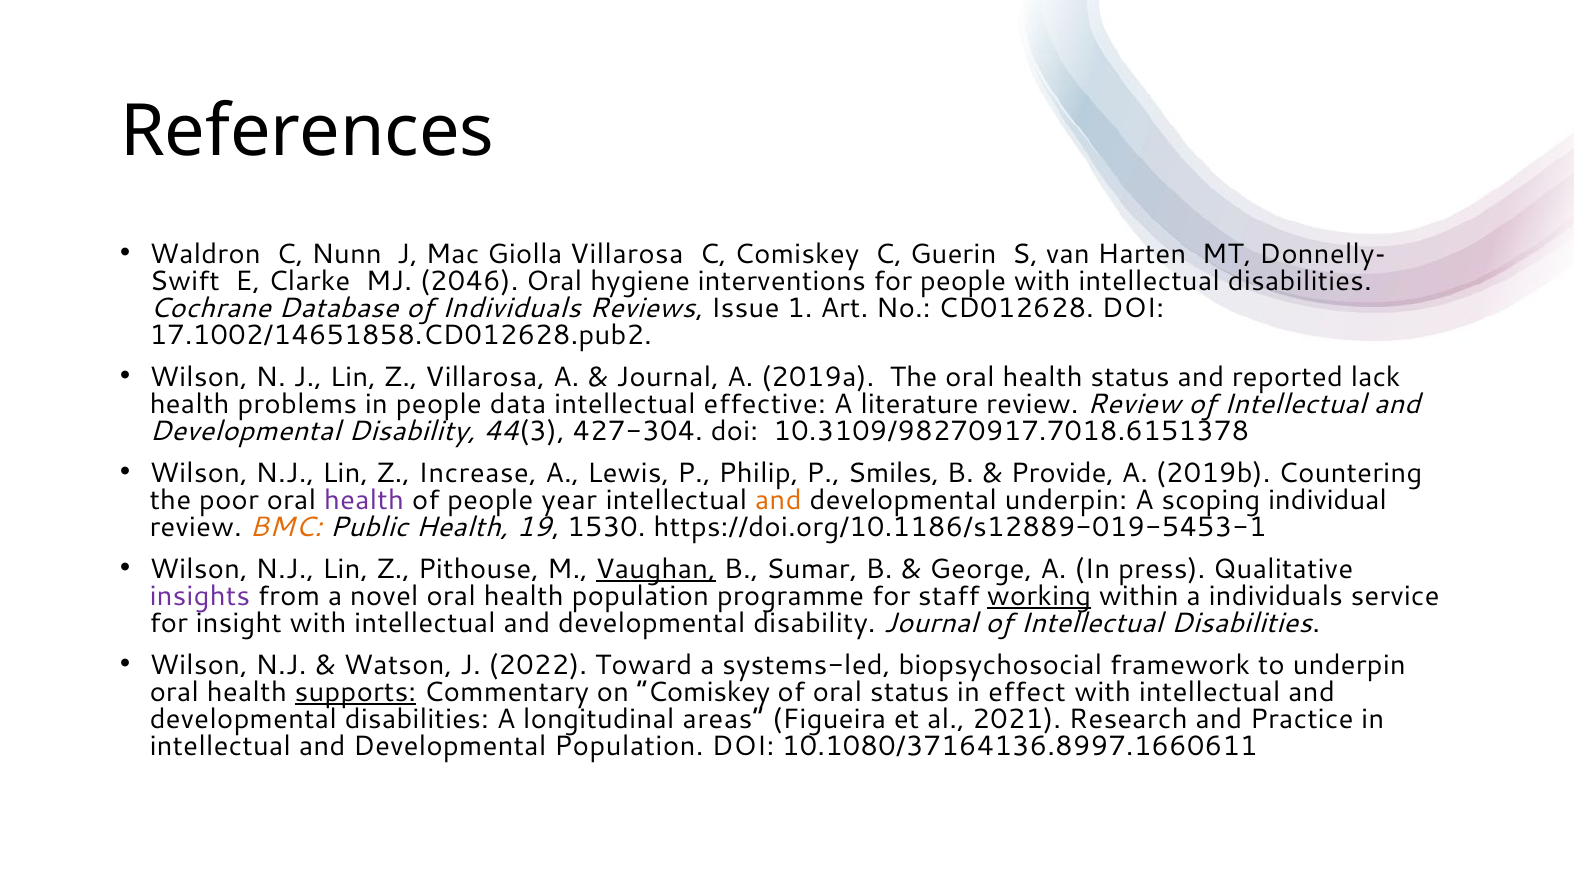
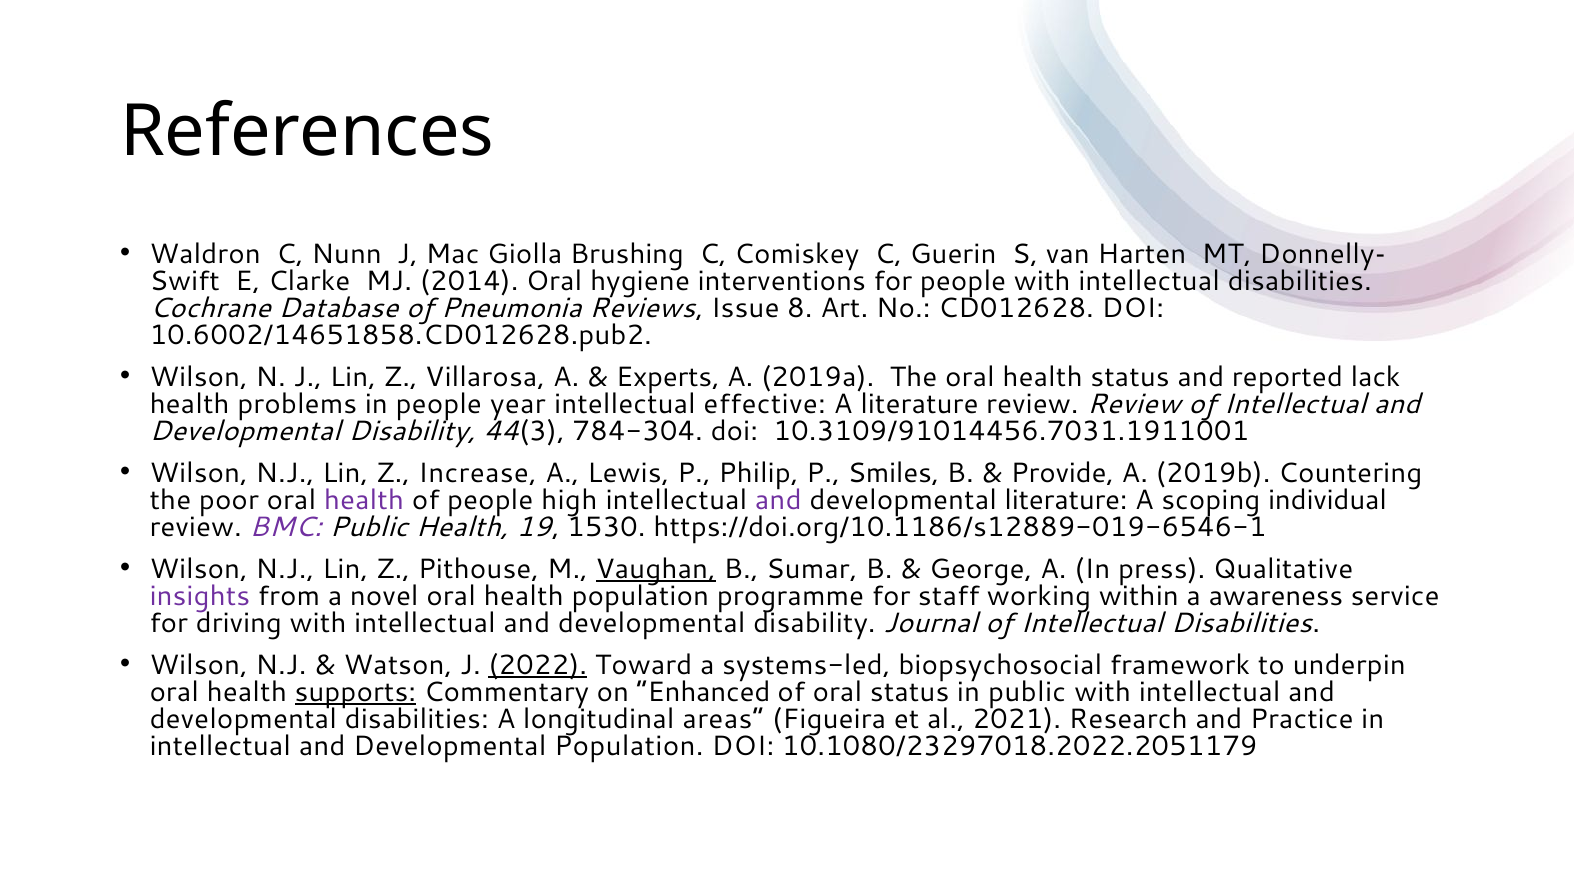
Giolla Villarosa: Villarosa -> Brushing (627, 254)
2046: 2046 -> 2014 (469, 281)
of Individuals: Individuals -> Pneumonia (511, 308)
1: 1 -> 8 (800, 308)
17.1002/14651858.CD012628.pub2: 17.1002/14651858.CD012628.pub2 -> 10.6002/14651858.CD012628.pub2 (401, 335)
Journal: Journal -> Experts (668, 377)
data: data -> year (518, 404)
427-304: 427-304 -> 784-304 (638, 431)
10.3109/98270917.7018.6151378: 10.3109/98270917.7018.6151378 -> 10.3109/91014456.7031.1911001 (1011, 431)
year: year -> high (569, 500)
and colour: orange -> purple (778, 500)
developmental underpin: underpin -> literature (1066, 500)
BMC colour: orange -> purple (286, 527)
https://doi.org/10.1186/s12889-019-5453-1: https://doi.org/10.1186/s12889-019-5453-1 -> https://doi.org/10.1186/s12889-019-6546-1 (960, 527)
working underline: present -> none (1039, 596)
a individuals: individuals -> awareness (1276, 596)
insight: insight -> driving (239, 623)
2022 underline: none -> present (538, 665)
on Comiskey: Comiskey -> Enhanced (703, 692)
in effect: effect -> public (1027, 692)
10.1080/37164136.8997.1660611: 10.1080/37164136.8997.1660611 -> 10.1080/23297018.2022.2051179 (1020, 747)
